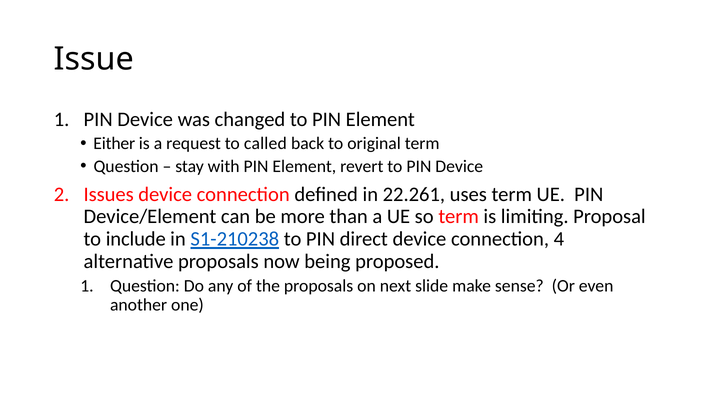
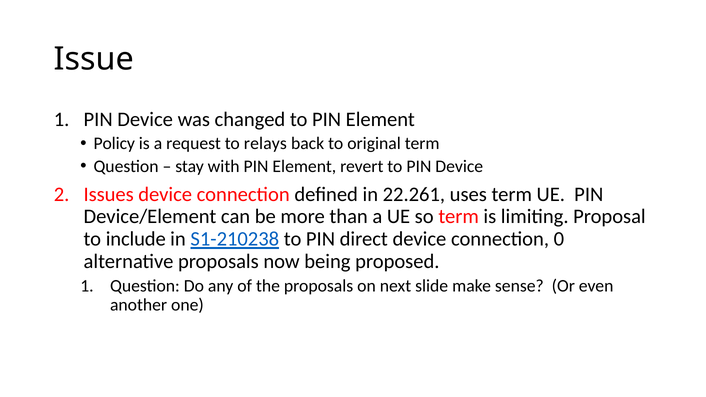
Either: Either -> Policy (114, 144)
called: called -> relays (265, 144)
4: 4 -> 0 (559, 239)
